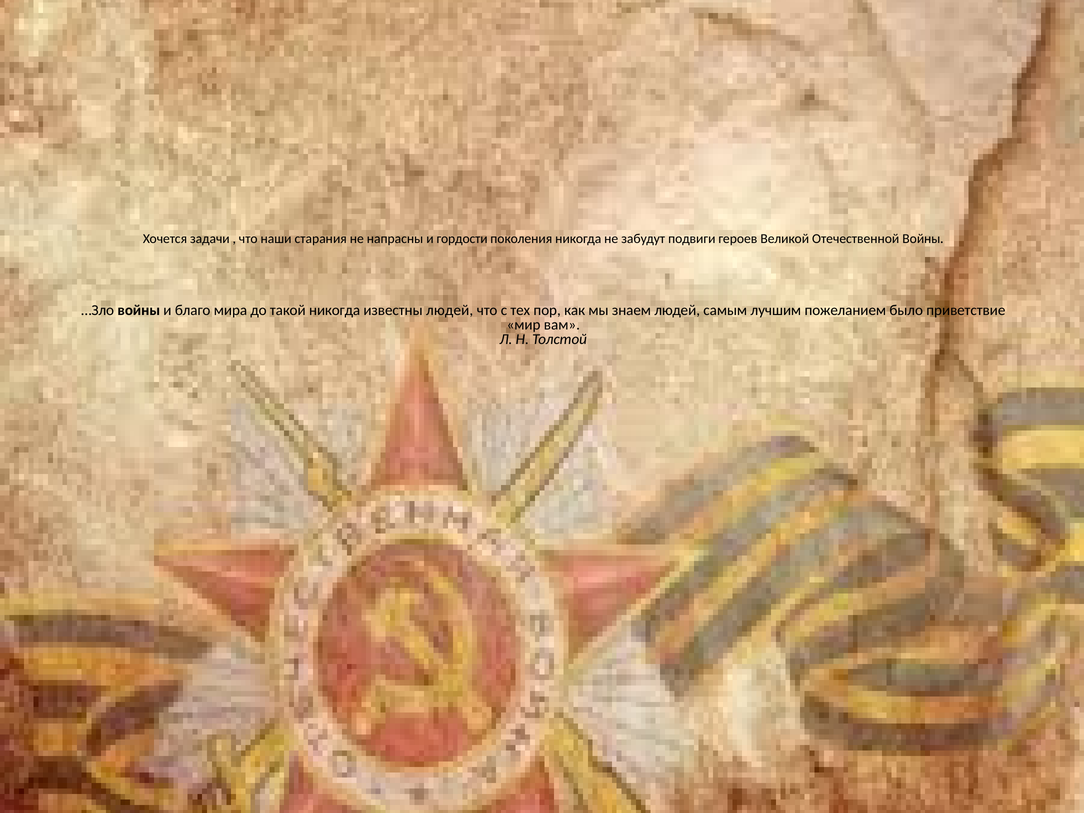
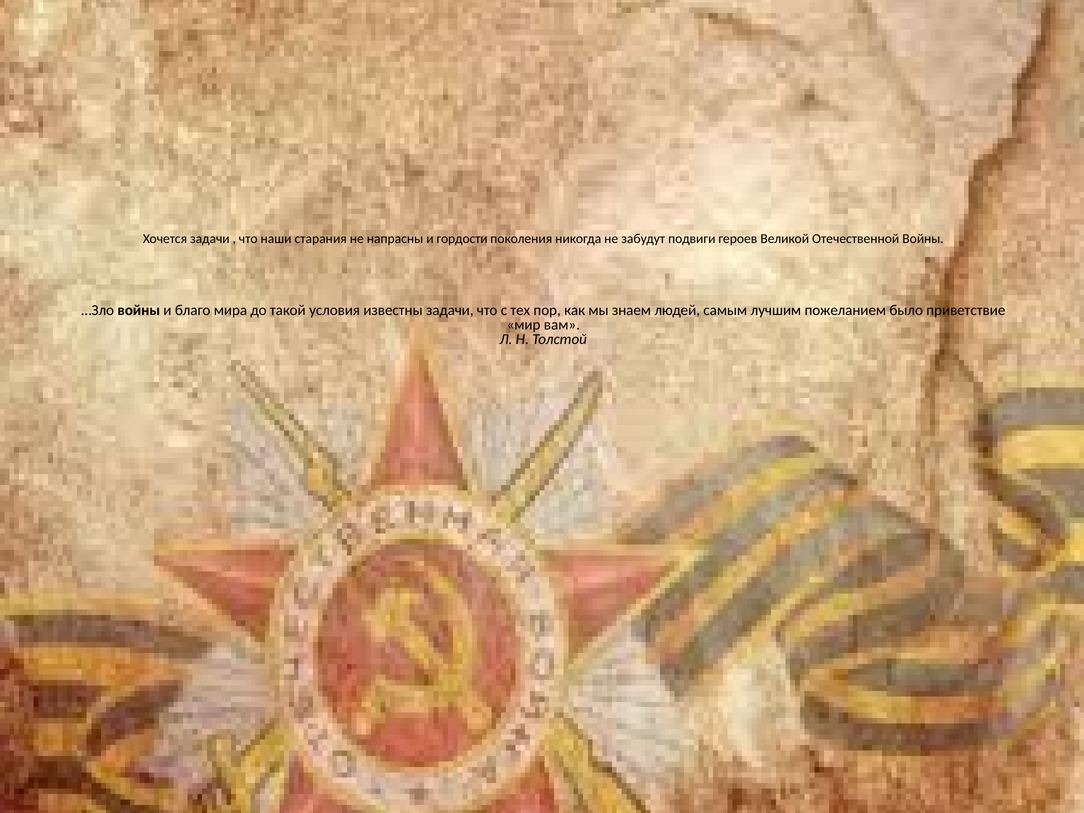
такой никогда: никогда -> условия (335, 310)
известны людей: людей -> задачи (450, 310)
